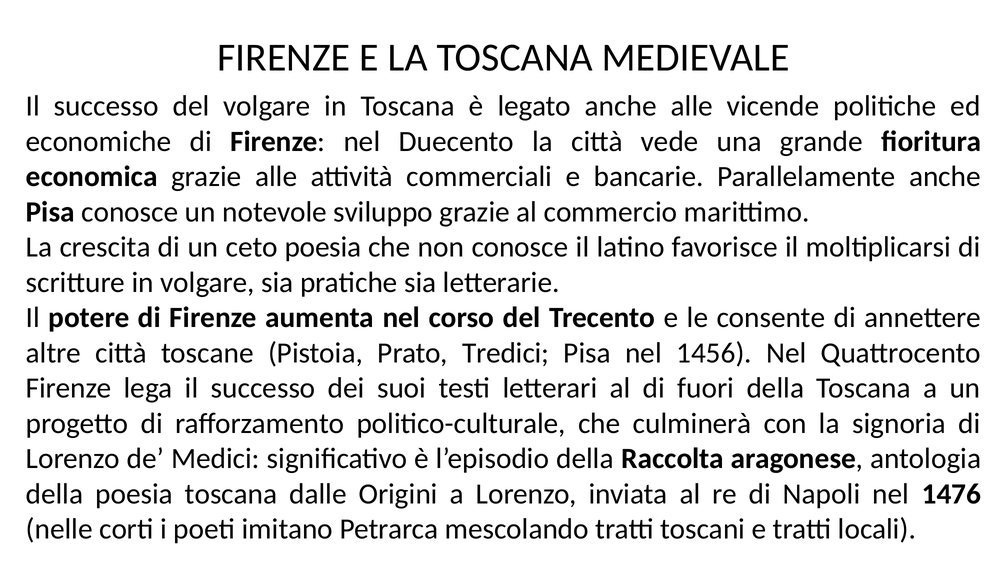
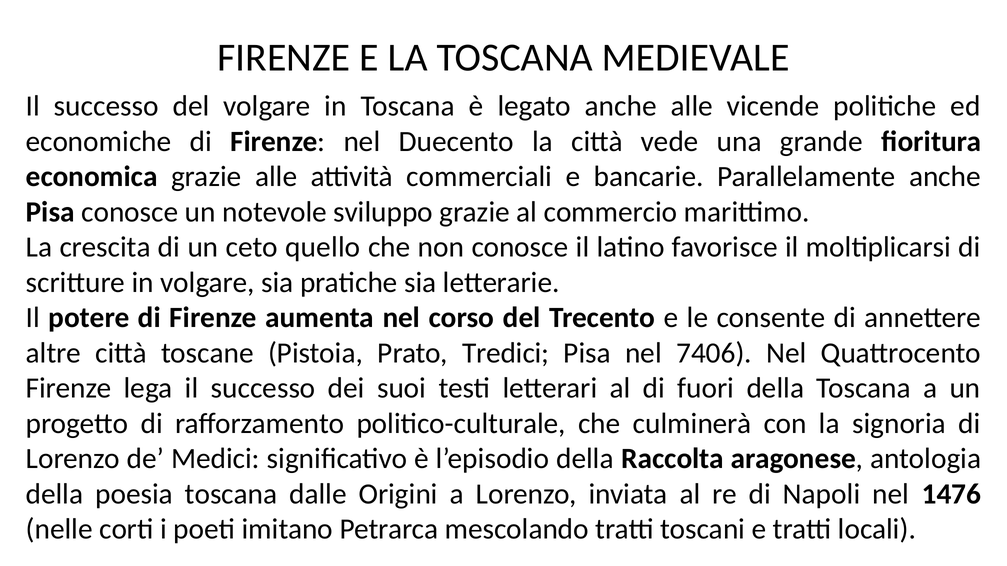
ceto poesia: poesia -> quello (323, 247)
1456: 1456 -> 7406 (714, 353)
